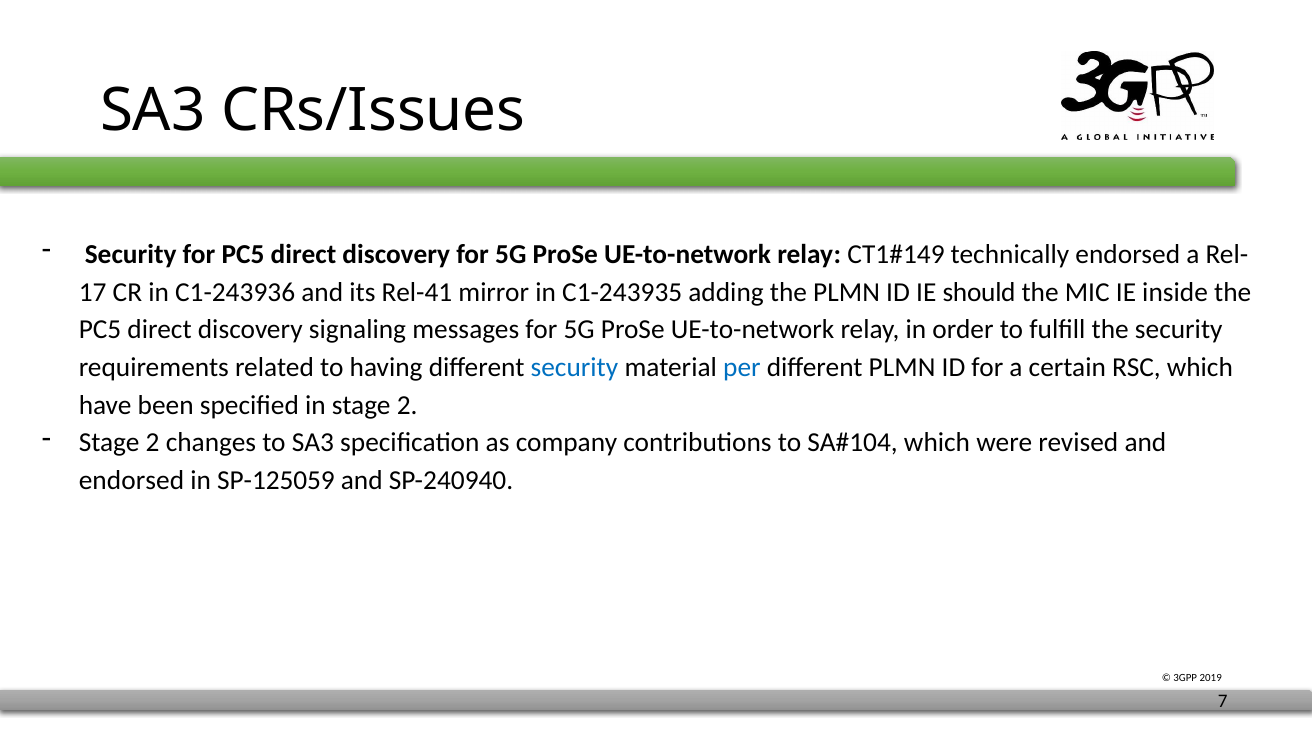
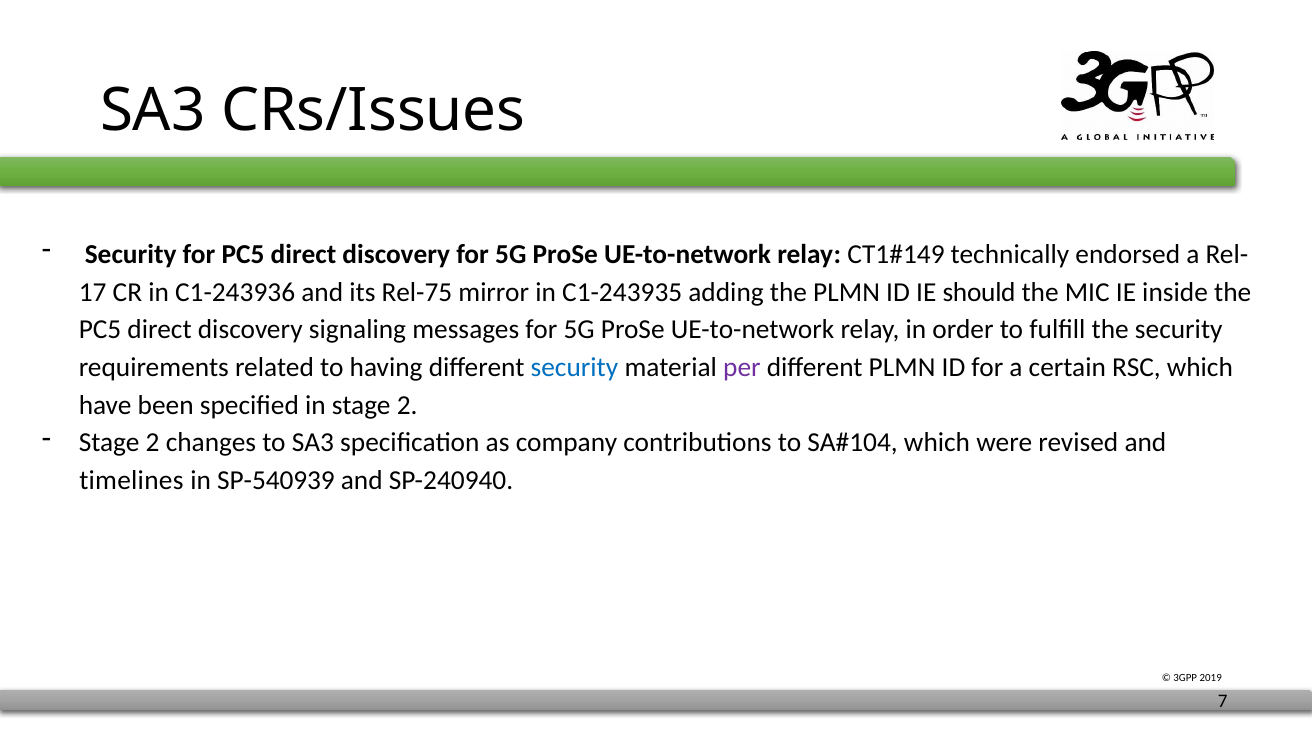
Rel-41: Rel-41 -> Rel-75 (417, 292)
per colour: blue -> purple (742, 367)
endorsed: endorsed -> timelines (131, 481)
SP-125059: SP-125059 -> SP-540939 (276, 481)
